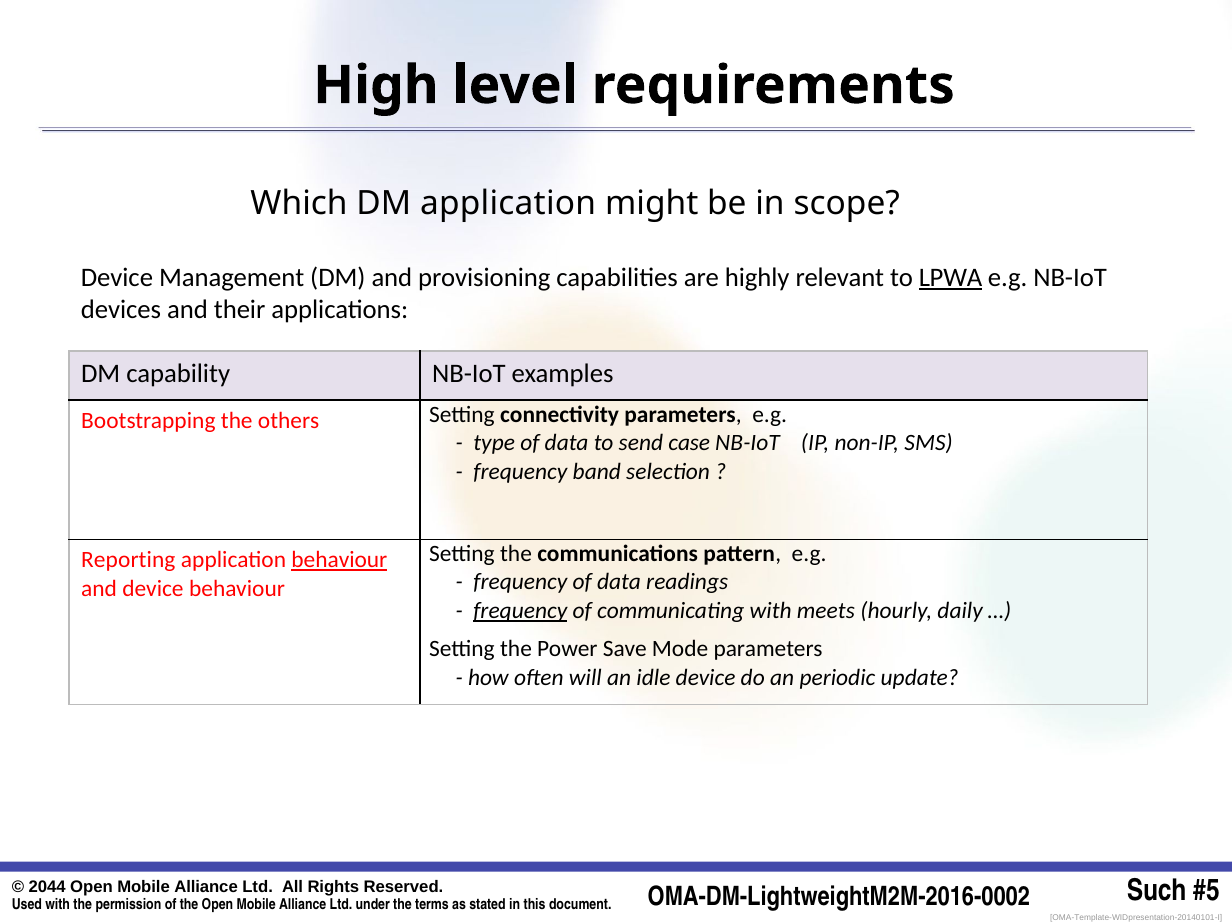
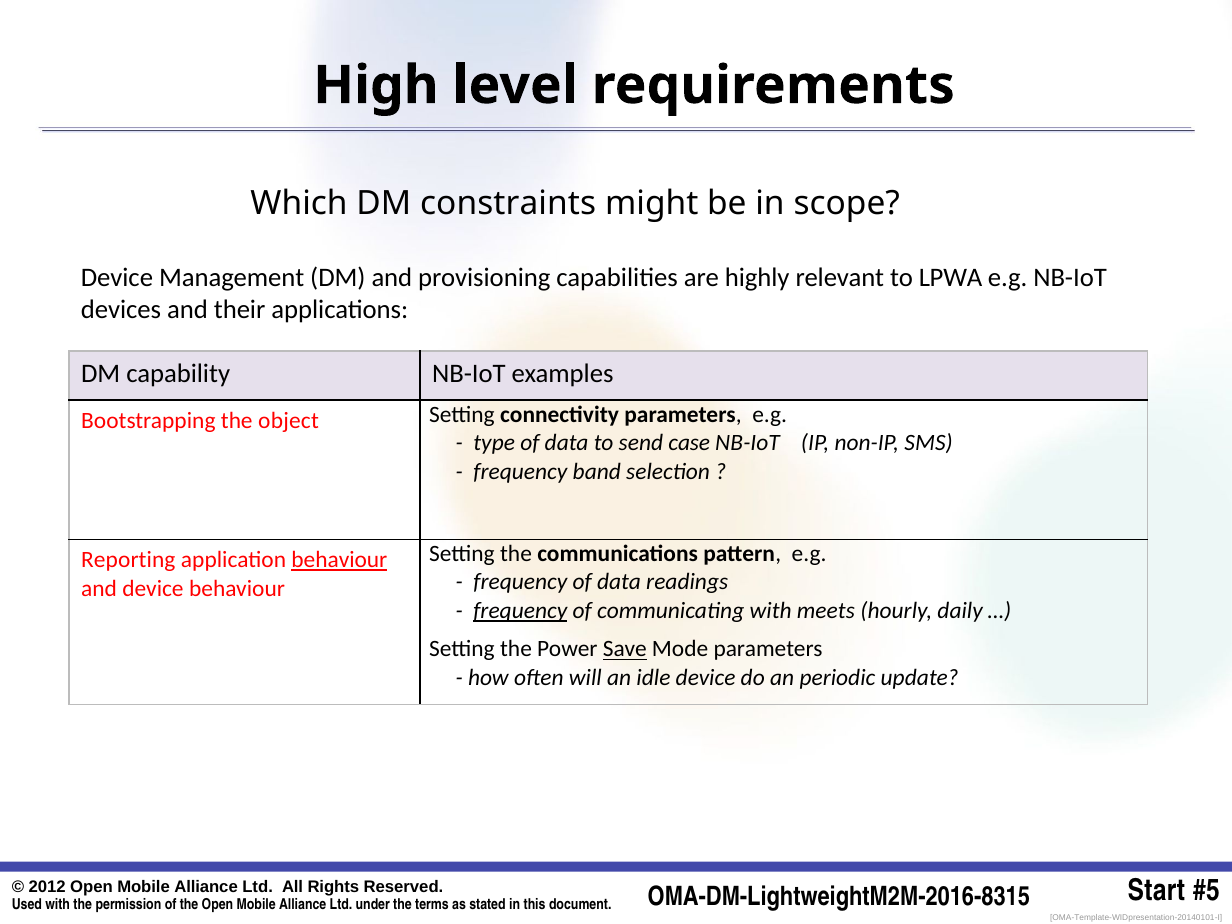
DM application: application -> constraints (508, 204)
LPWA underline: present -> none (950, 278)
others: others -> object (289, 421)
Save underline: none -> present (625, 650)
2044: 2044 -> 2012 (47, 887)
OMA-DM-LightweightM2M-2016-0002: OMA-DM-LightweightM2M-2016-0002 -> OMA-DM-LightweightM2M-2016-8315 (839, 897)
Such: Such -> Start (1156, 891)
